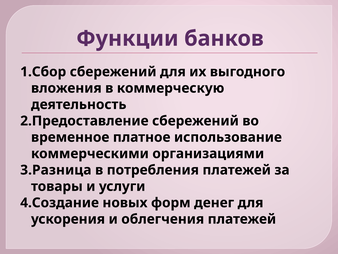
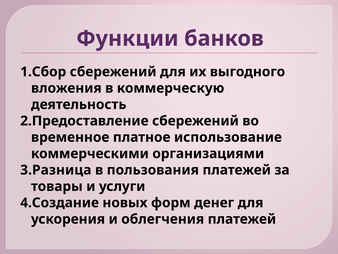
потребления: потребления -> пользования (153, 170)
